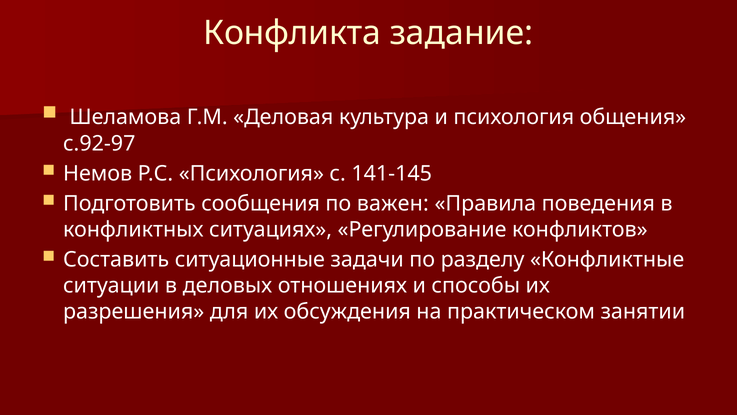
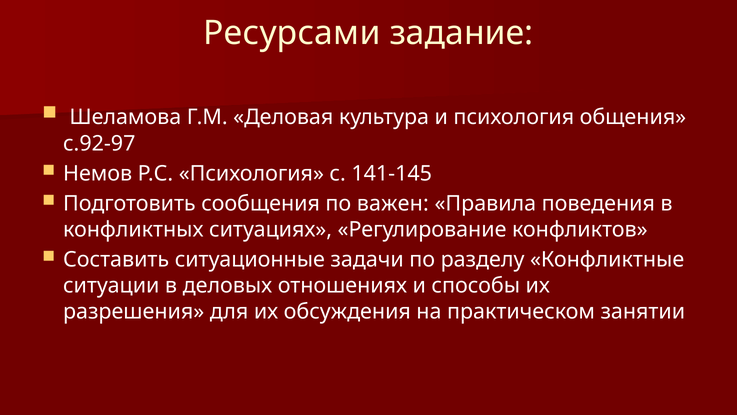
Конфликта: Конфликта -> Ресурсами (292, 33)
